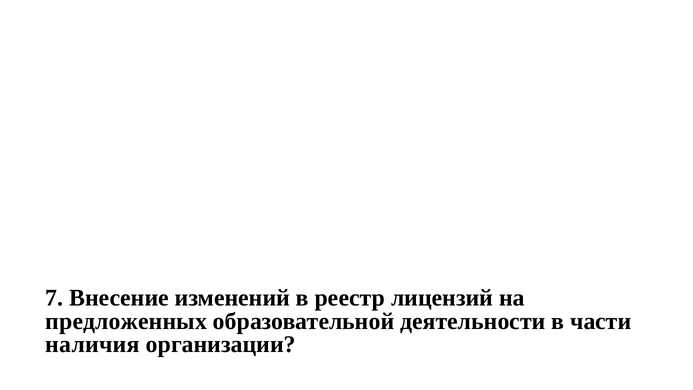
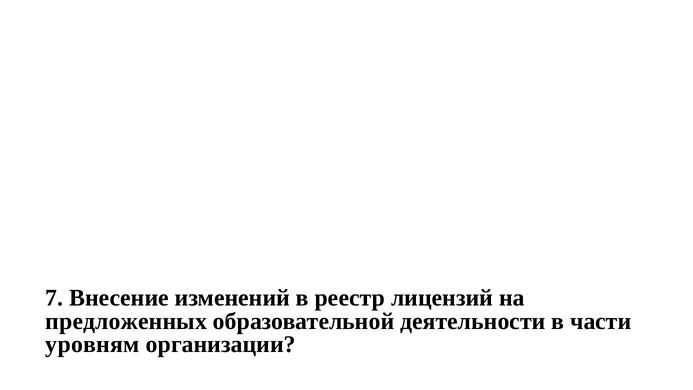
наличия: наличия -> уровням (93, 344)
